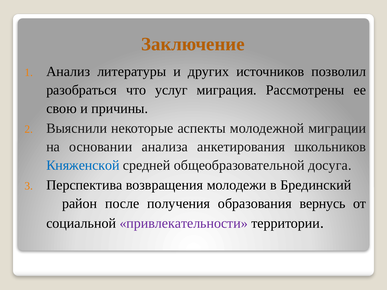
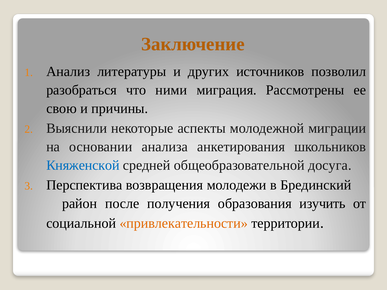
услуг: услуг -> ними (171, 90)
вернусь: вернусь -> изучить (323, 204)
привлекательности colour: purple -> orange (184, 223)
